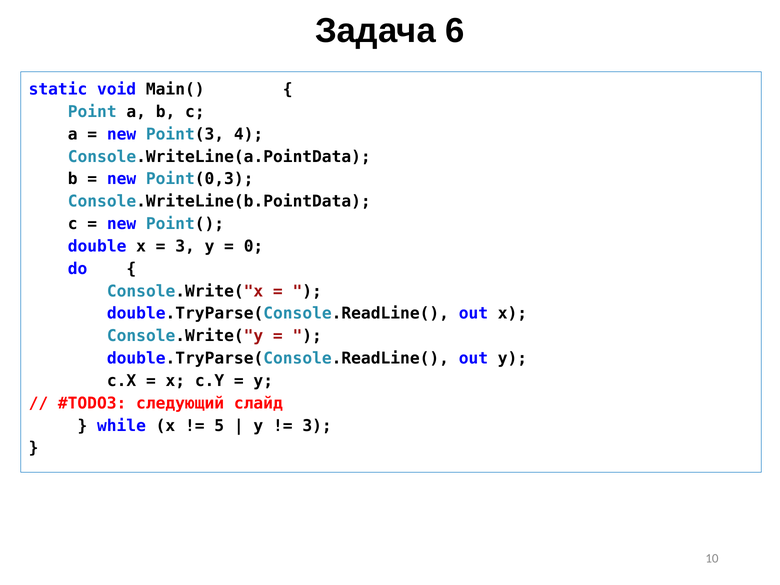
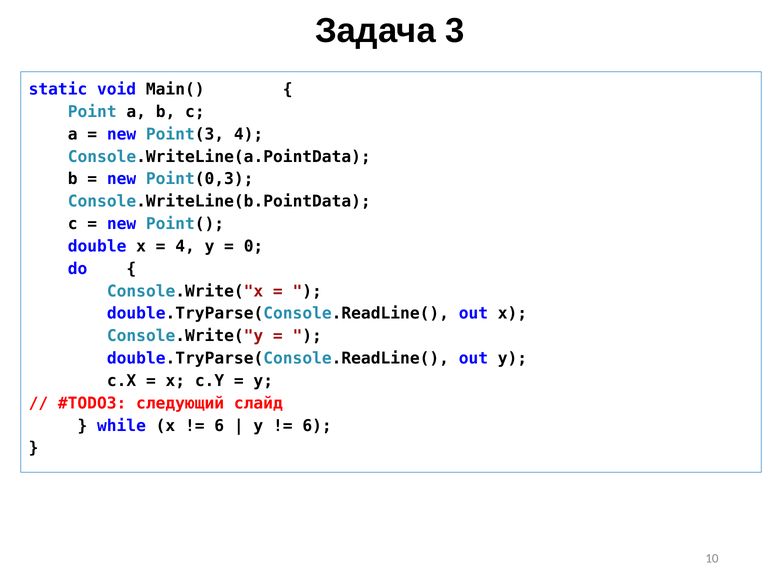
6: 6 -> 3 (455, 31)
3: 3 -> 4 (185, 246)
5: 5 -> 6 (219, 426)
3: 3 -> 6 (317, 426)
